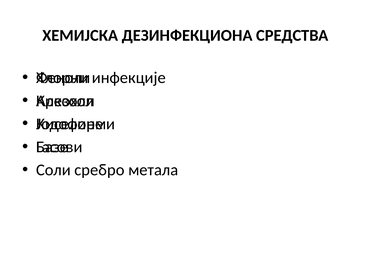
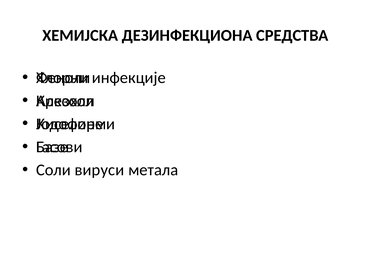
сребро: сребро -> вируси (99, 170)
